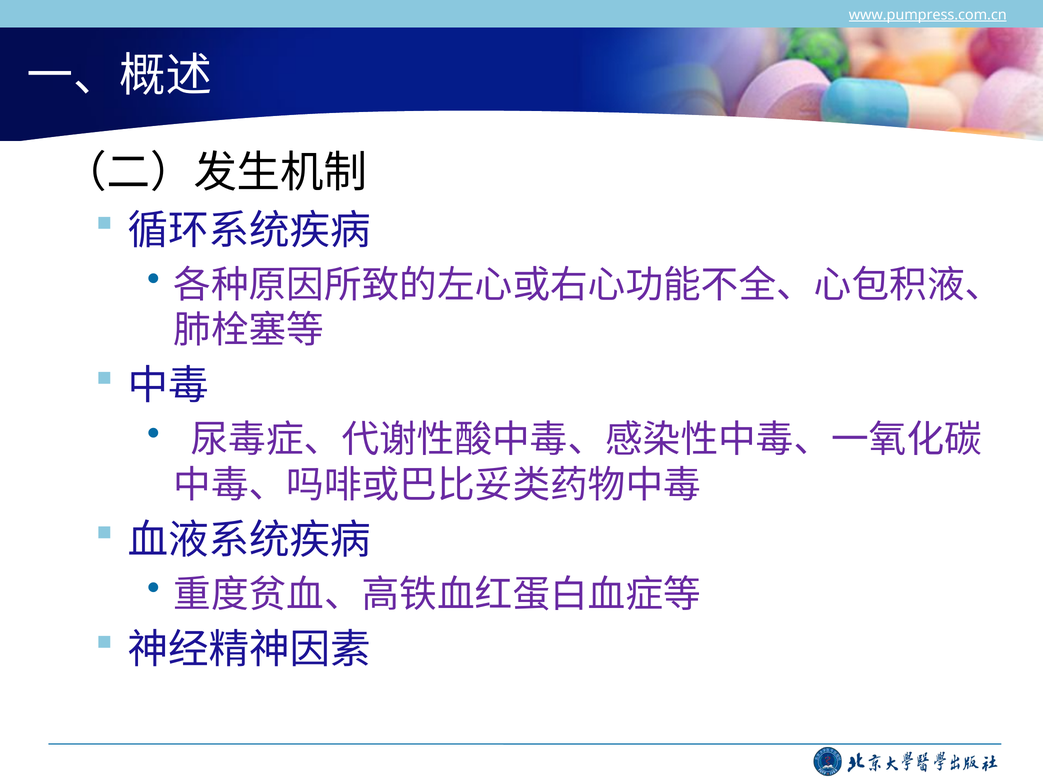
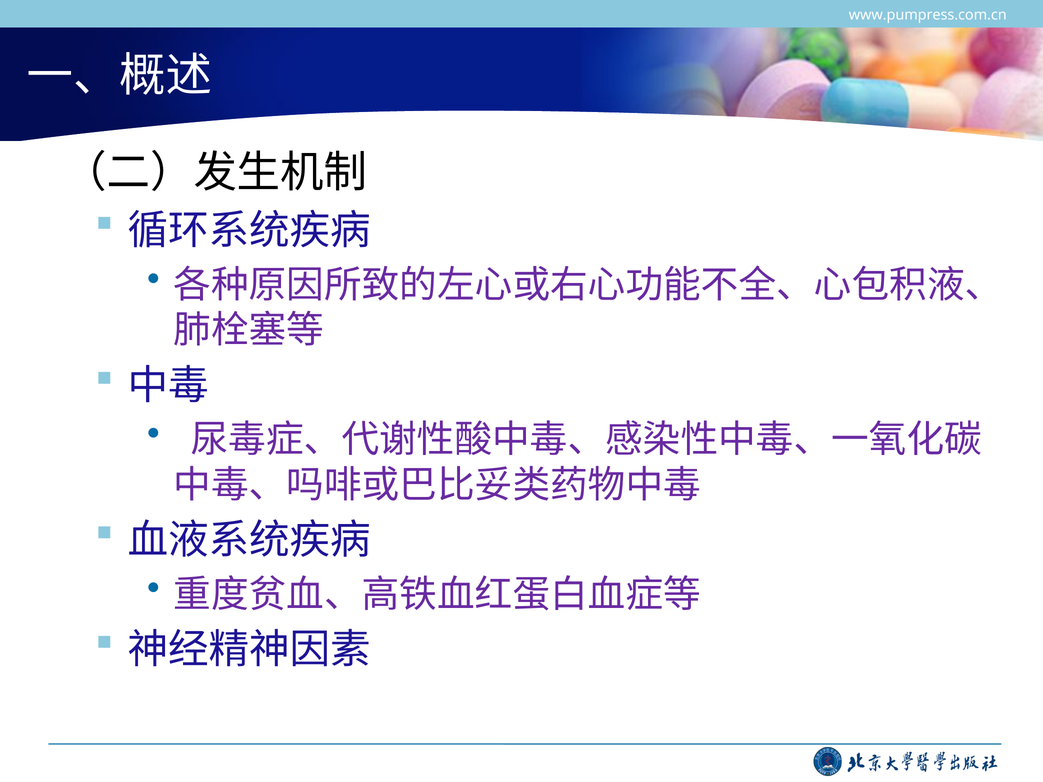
www.pumpress.com.cn underline: present -> none (928, 15)
